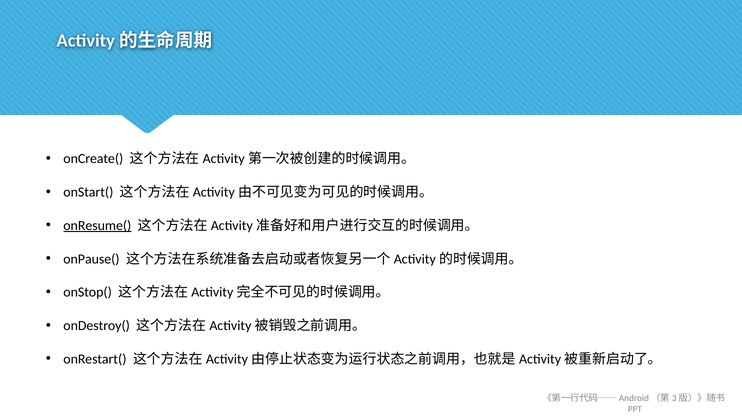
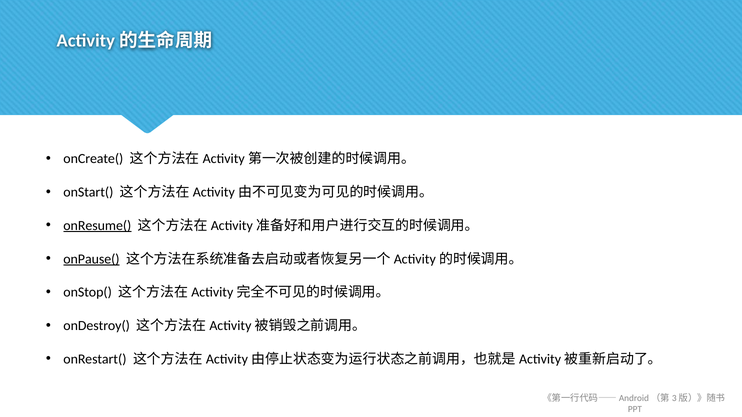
onPause( underline: none -> present (91, 259)
